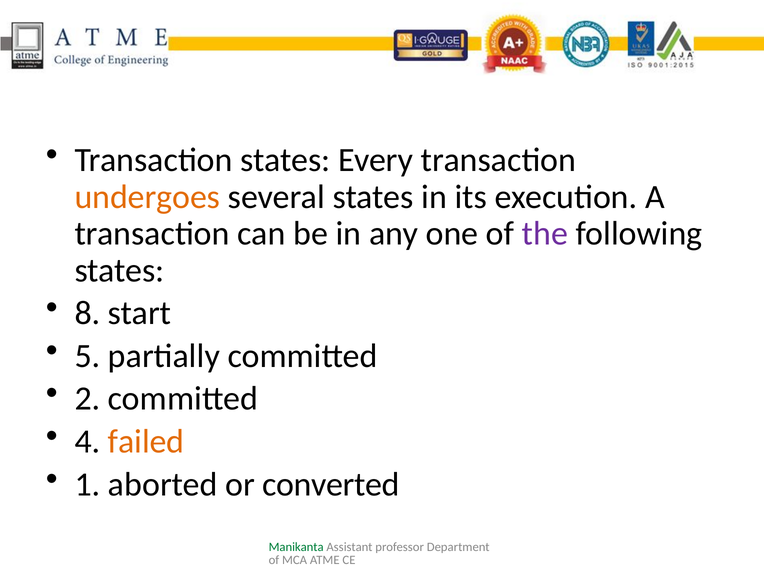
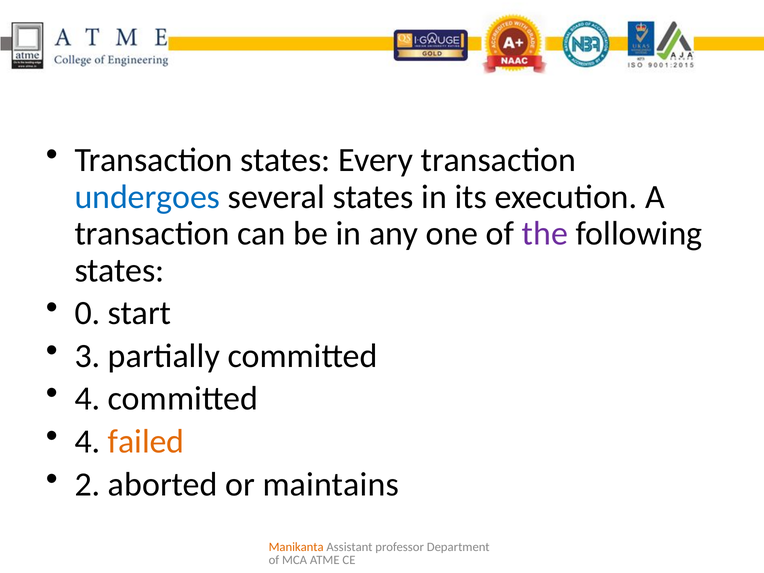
undergoes colour: orange -> blue (147, 197)
8: 8 -> 0 (87, 313)
5: 5 -> 3 (87, 356)
2: 2 -> 4 (87, 399)
1: 1 -> 2 (87, 484)
converted: converted -> maintains (331, 484)
Manikanta colour: green -> orange (296, 547)
